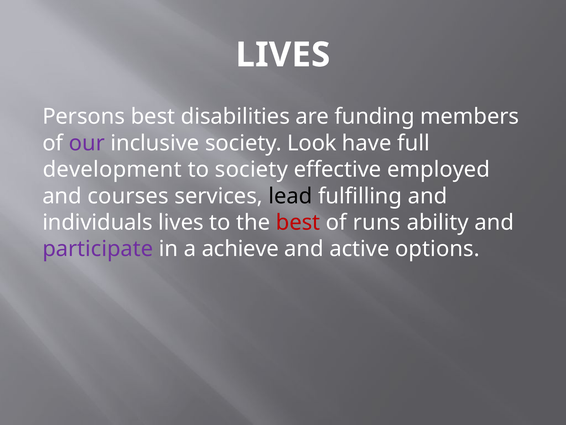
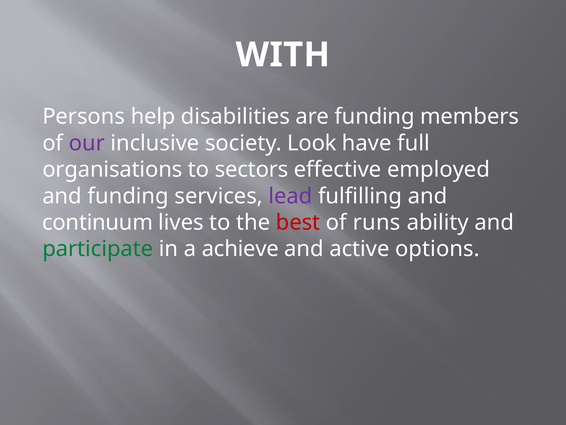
LIVES: LIVES -> WITH (283, 55)
Persons best: best -> help (153, 117)
development: development -> organisations (112, 169)
to society: society -> sectors (252, 169)
and courses: courses -> funding (128, 196)
lead colour: black -> purple (290, 196)
individuals: individuals -> continuum (98, 222)
participate colour: purple -> green (98, 249)
